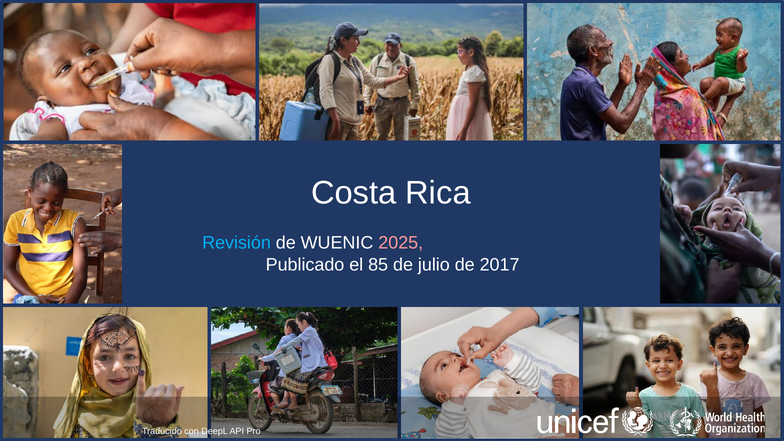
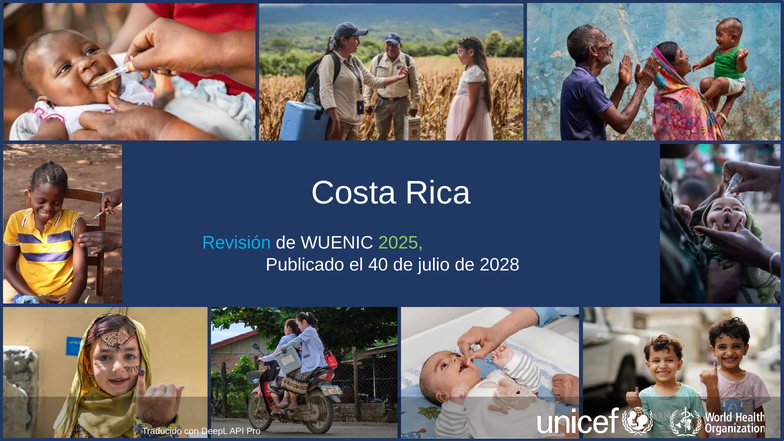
2025 colour: pink -> light green (401, 243)
85: 85 -> 40 (378, 265)
2017: 2017 -> 2028 (500, 265)
